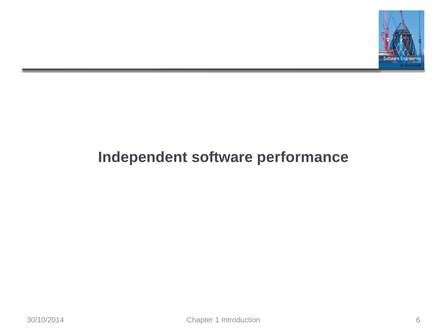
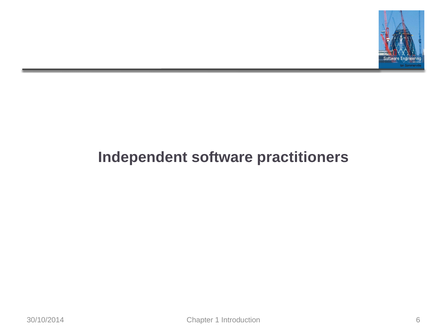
performance: performance -> practitioners (303, 157)
